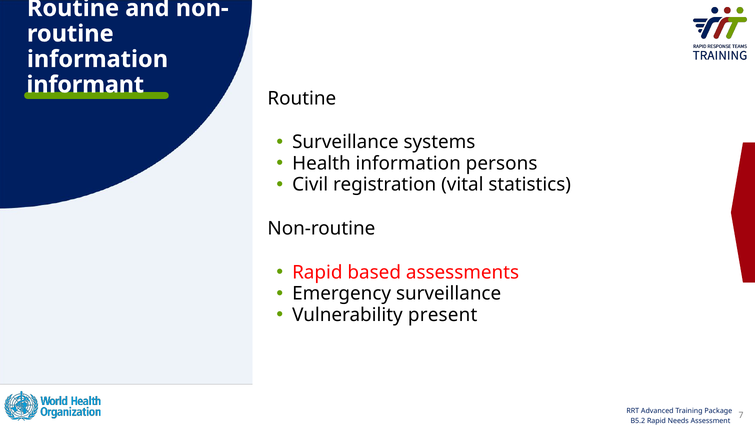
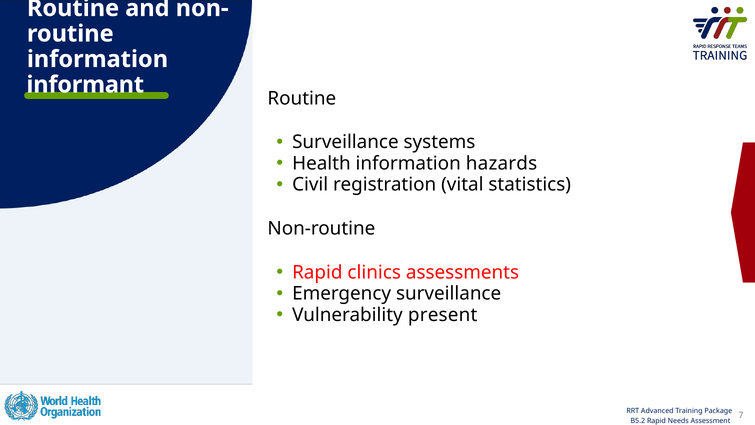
persons: persons -> hazards (502, 163)
based: based -> clinics (374, 272)
